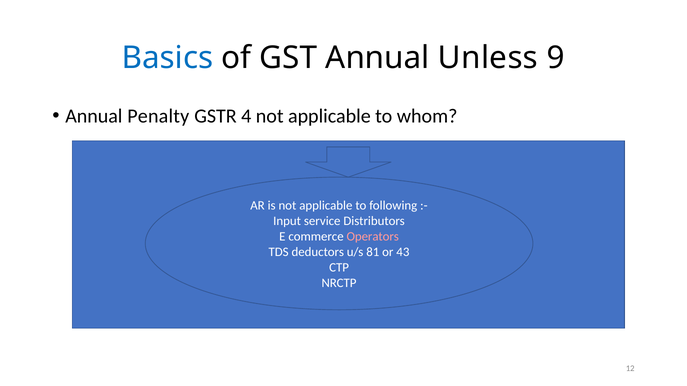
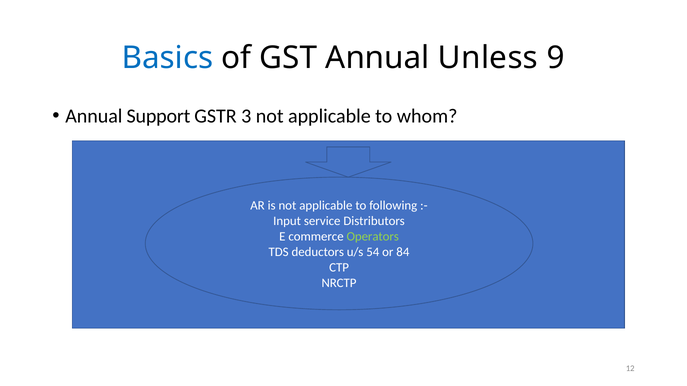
Penalty: Penalty -> Support (159, 116)
4: 4 -> 3 (246, 116)
Operators colour: pink -> light green (373, 237)
81: 81 -> 54 (373, 252)
43: 43 -> 84 (403, 252)
